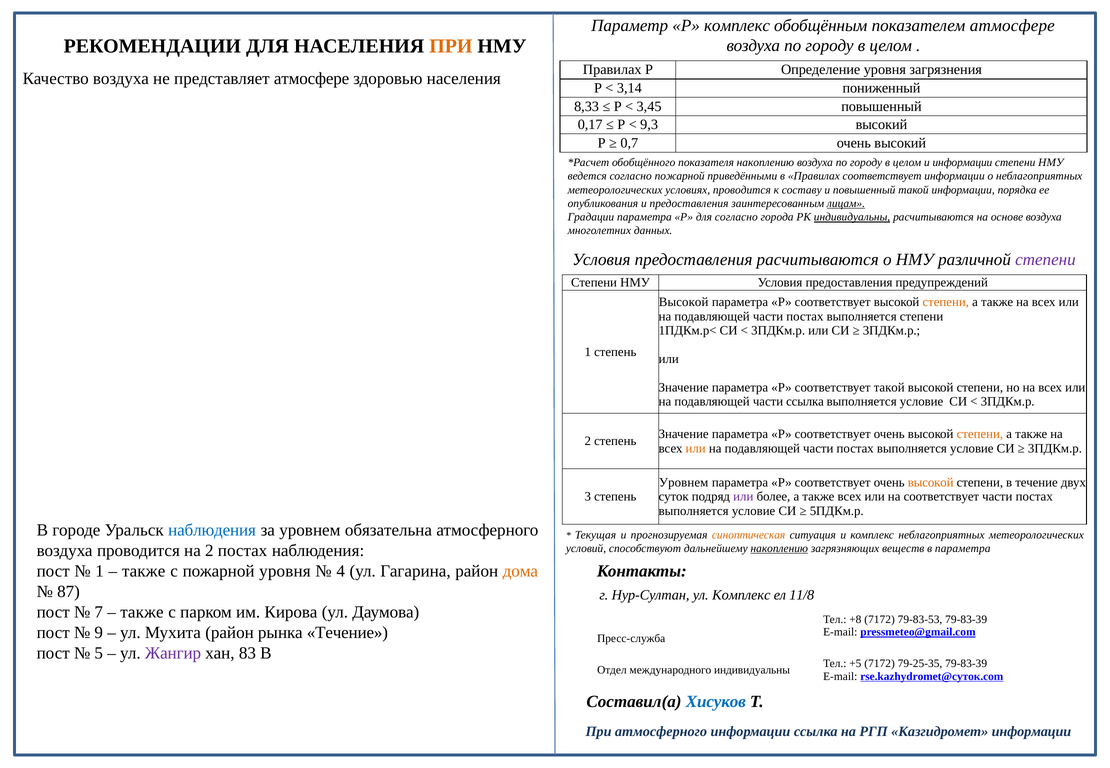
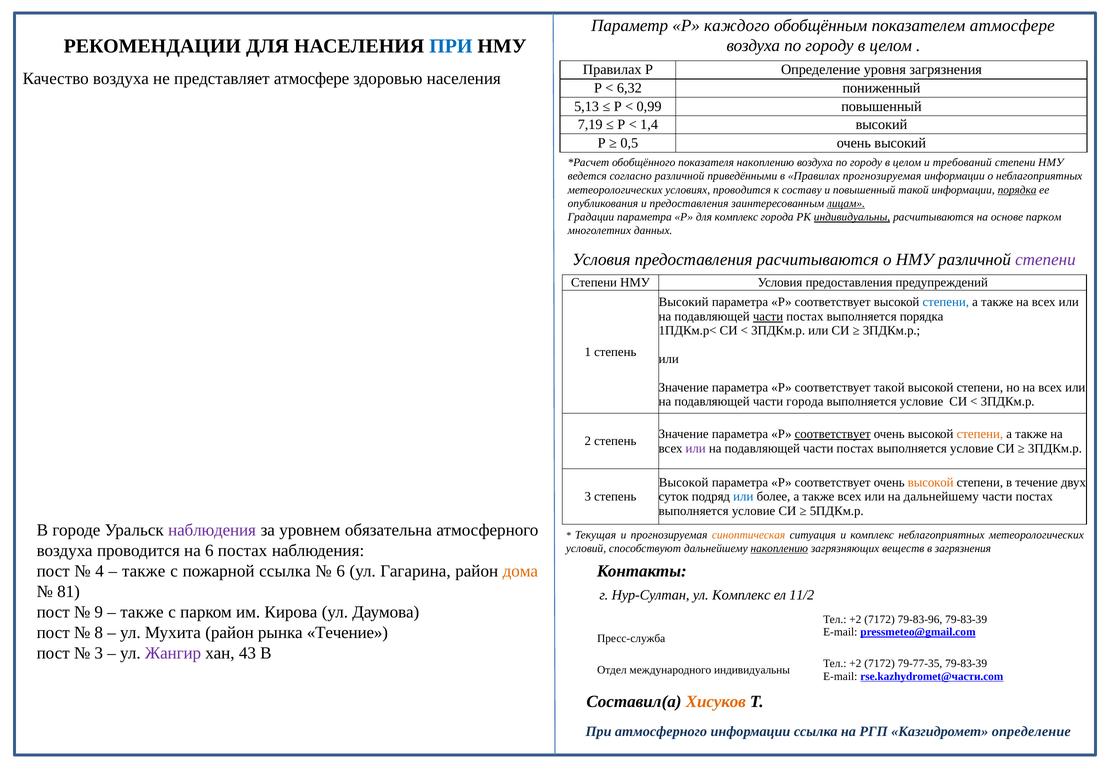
Р комплекс: комплекс -> каждого (737, 25)
ПРИ colour: orange -> blue (451, 46)
3,14: 3,14 -> 6,32 (629, 88)
8,33: 8,33 -> 5,13 (587, 106)
3,45: 3,45 -> 0,99 (649, 106)
0,17: 0,17 -> 7,19 (590, 125)
9,3: 9,3 -> 1,4 (649, 125)
0,7: 0,7 -> 0,5 (629, 143)
и информации: информации -> требований (962, 163)
согласно пожарной: пожарной -> различной (680, 176)
Правилах соответствует: соответствует -> прогнозируемая (882, 176)
порядка underline: none -> present (1017, 190)
для согласно: согласно -> комплекс (736, 217)
основе воздуха: воздуха -> парком (1044, 217)
Высокой: Высокой -> Высокий (684, 302)
степени colour: orange -> blue (946, 302)
части underline: none -> present (768, 317)
выполняется степени: степени -> порядка (922, 317)
части ссылка: ссылка -> города (805, 402)
соответствует underline: none -> present (833, 434)
или colour: orange -> purple (696, 449)
Уровнем: Уровнем -> Высокой (684, 483)
или colour: purple -> blue (743, 497)
на соответствует: соответствует -> дальнейшему (941, 497)
наблюдения colour: blue -> purple (212, 530)
на 2: 2 -> 6 (209, 551)
в параметра: параметра -> загрязнения (963, 549)
1: 1 -> 4 (100, 571)
пожарной уровня: уровня -> ссылка (285, 571)
4: 4 -> 6 (341, 571)
87: 87 -> 81 (69, 592)
11/8: 11/8 -> 11/2 (802, 595)
7: 7 -> 9 (99, 612)
+8: +8 -> +2 (855, 620)
79-83-53: 79-83-53 -> 79-83-96 (920, 620)
9: 9 -> 8 (99, 633)
5: 5 -> 3 (99, 653)
83: 83 -> 43 (247, 653)
+5: +5 -> +2 (855, 664)
79-25-35: 79-25-35 -> 79-77-35 (920, 664)
rse.kazhydromet@суток.com: rse.kazhydromet@суток.com -> rse.kazhydromet@части.com (932, 677)
Хисуков colour: blue -> orange (716, 702)
Казгидромет информации: информации -> определение (1031, 732)
